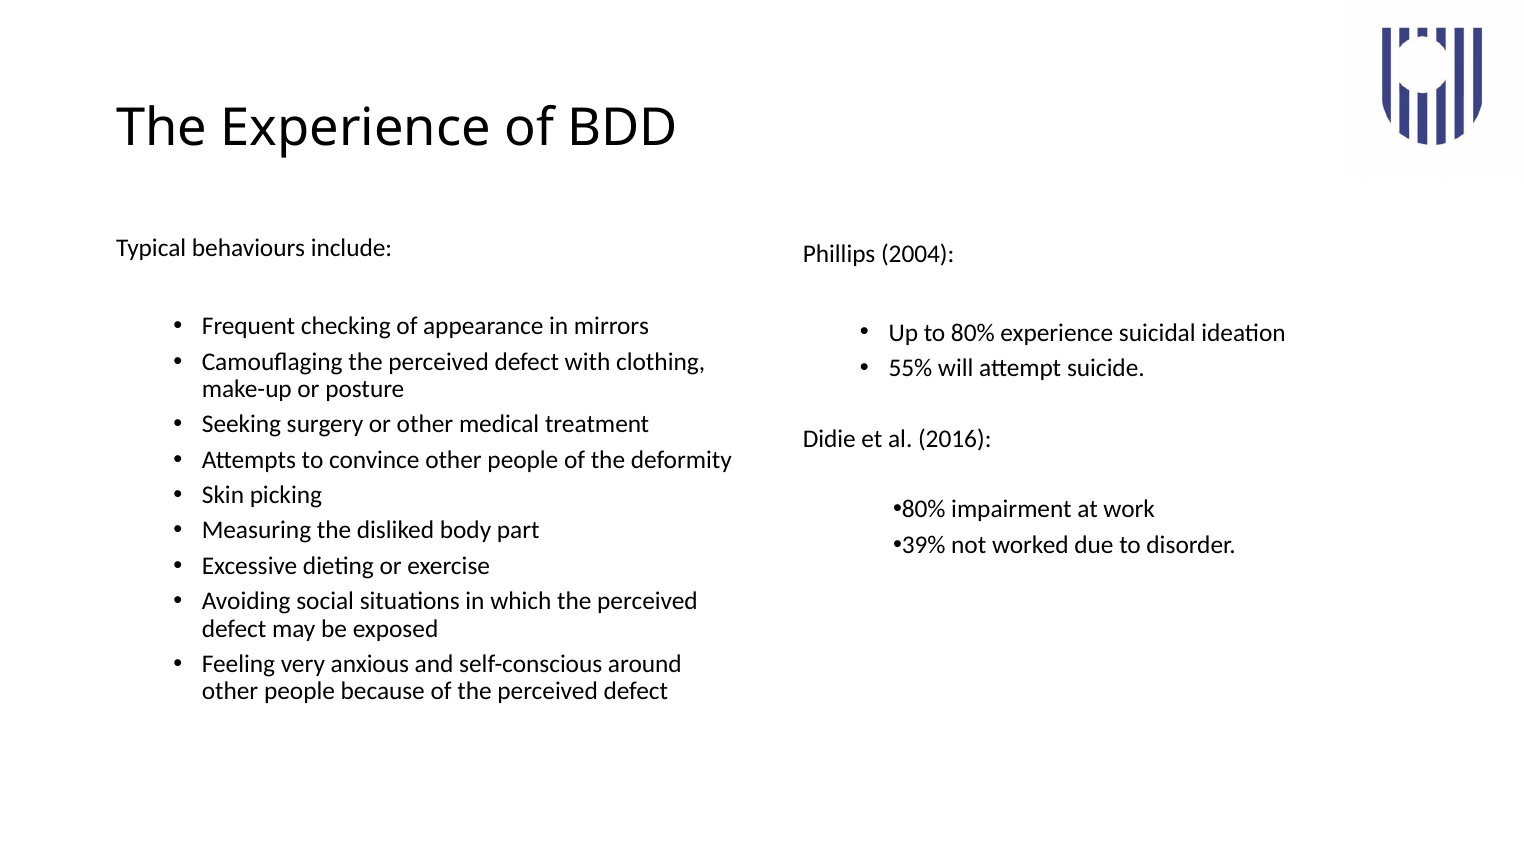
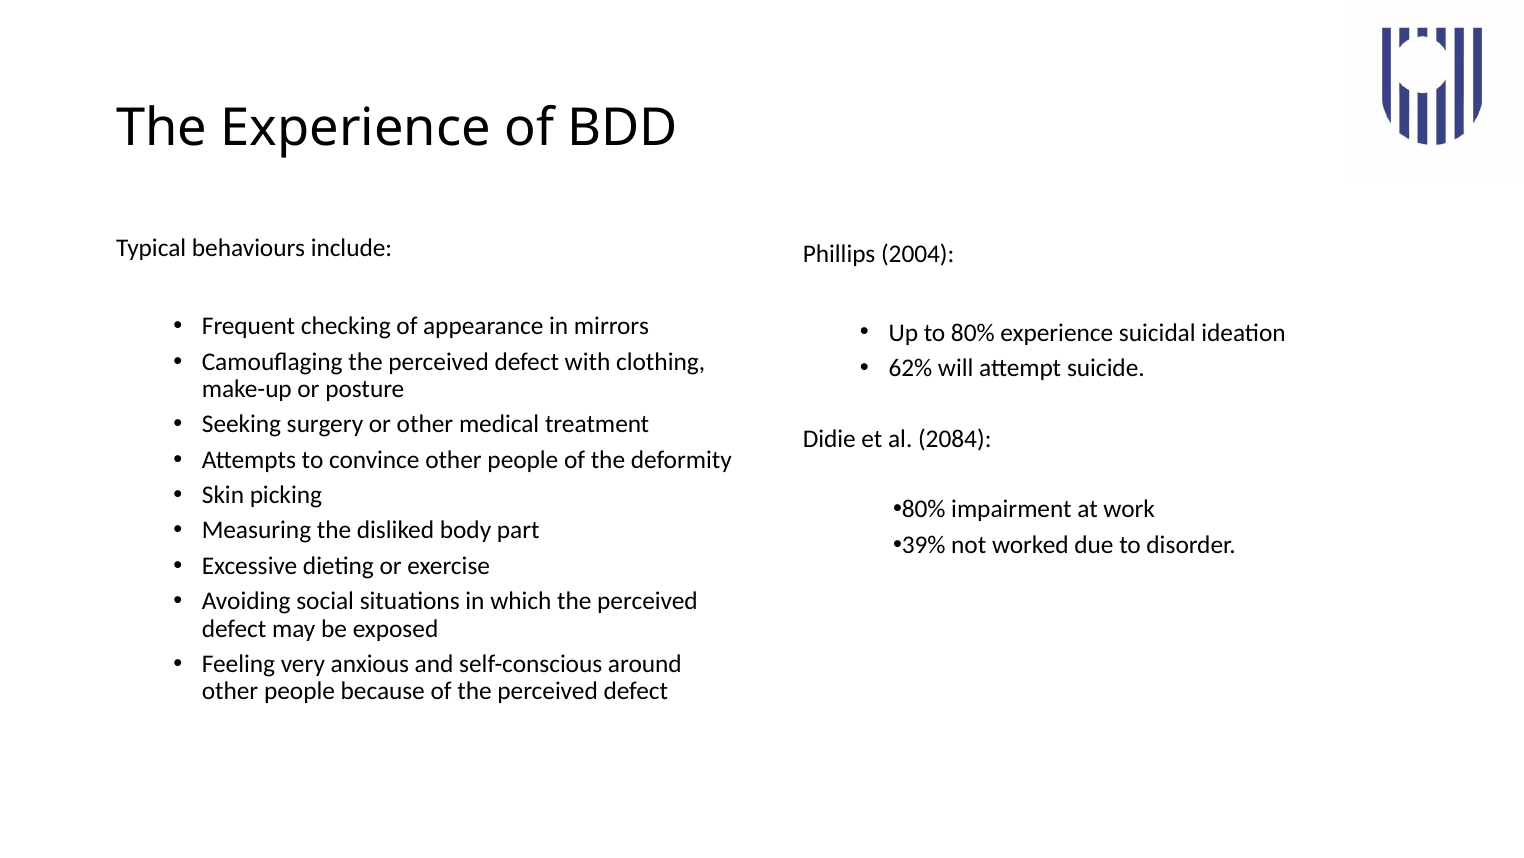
55%: 55% -> 62% (910, 368)
2016: 2016 -> 2084 (955, 438)
